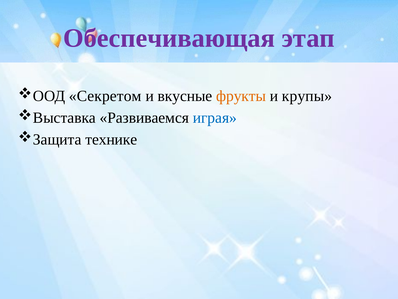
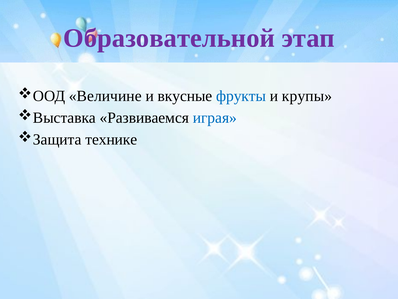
Обеспечивающая: Обеспечивающая -> Образовательной (169, 38)
Секретом: Секретом -> Величине (105, 96)
фрукты colour: orange -> blue (241, 96)
